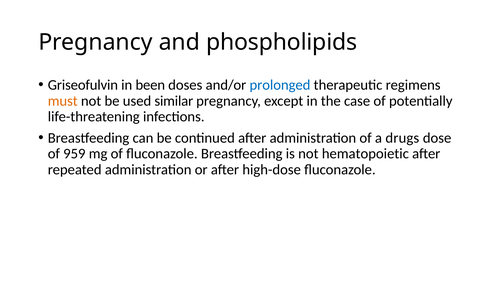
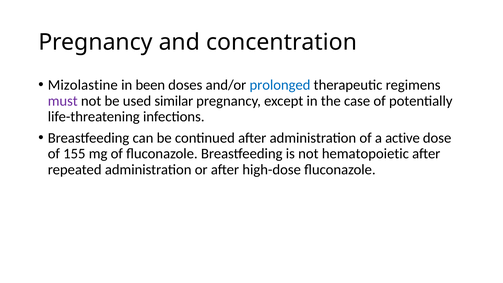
phospholipids: phospholipids -> concentration (282, 42)
Griseofulvin: Griseofulvin -> Mizolastine (83, 85)
must colour: orange -> purple (63, 101)
drugs: drugs -> active (403, 138)
959: 959 -> 155 (74, 154)
